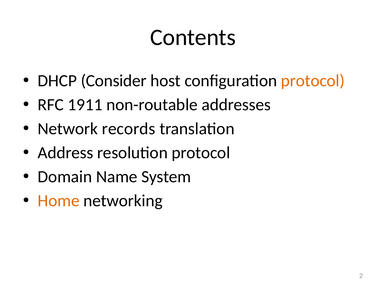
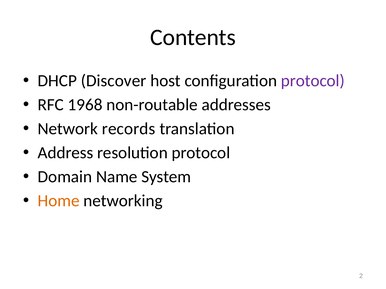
Consider: Consider -> Discover (114, 81)
protocol colour: orange -> purple (313, 81)
1911: 1911 -> 1968 (85, 105)
